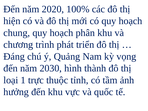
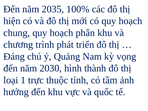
2020: 2020 -> 2035 (53, 9)
